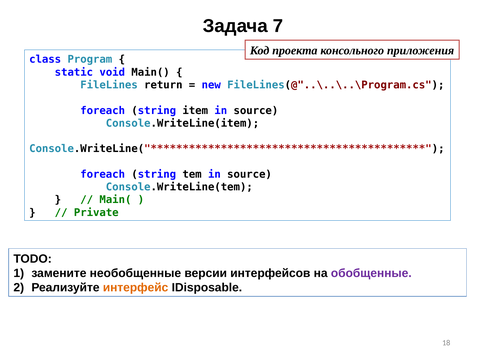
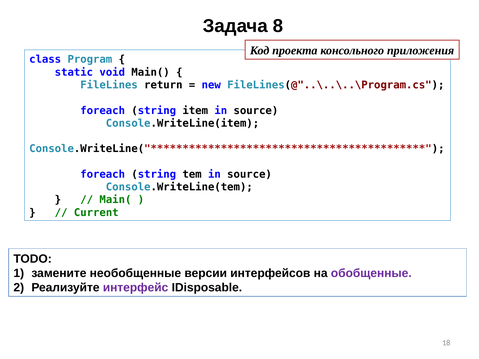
7: 7 -> 8 (278, 26)
Private: Private -> Current (96, 213)
интерфейс colour: orange -> purple (136, 288)
